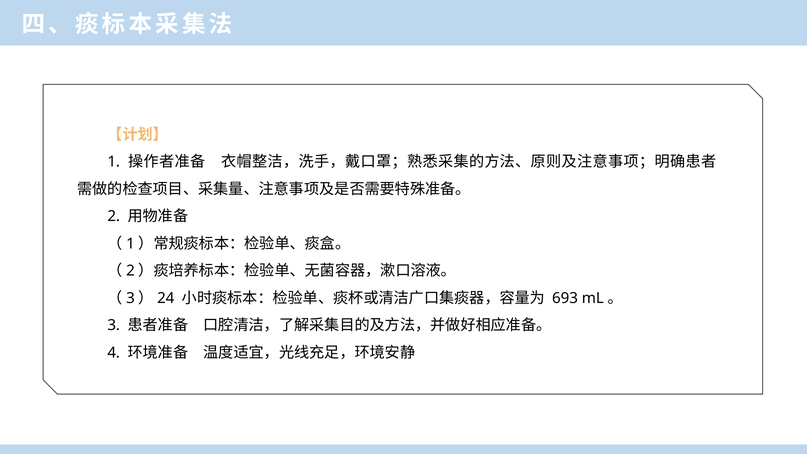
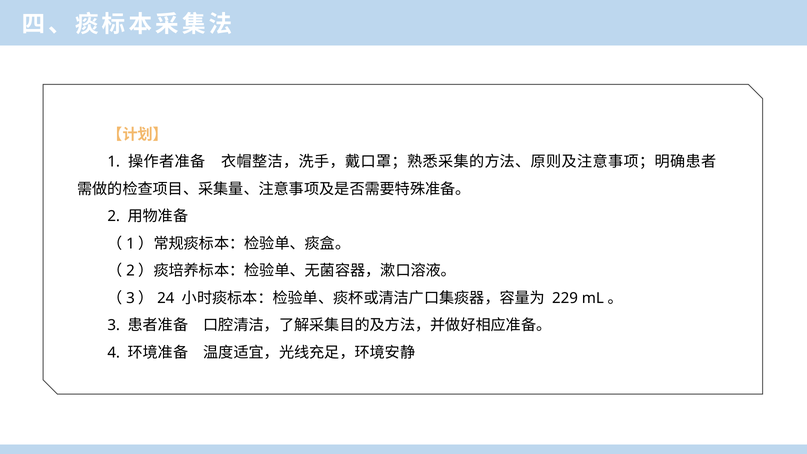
693: 693 -> 229 (565, 298)
